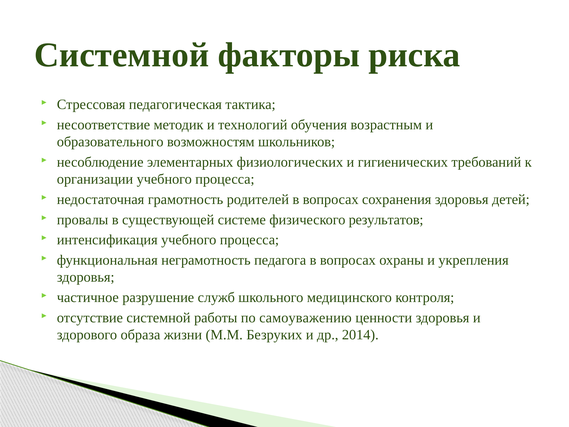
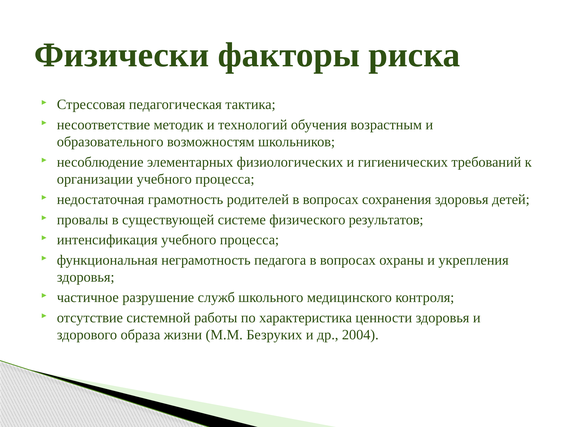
Системной: Системной -> Физически (122, 55)
самоуважению: самоуважению -> характеристика (306, 318)
2014: 2014 -> 2004 (360, 335)
